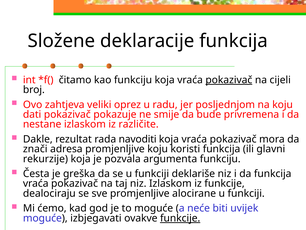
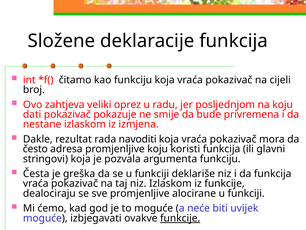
pokazivač underline: present -> none (229, 80)
različite: različite -> izmjena (139, 124)
znači: znači -> često (35, 149)
rekurzije: rekurzije -> stringovi (45, 159)
